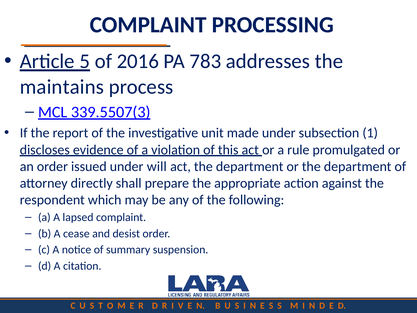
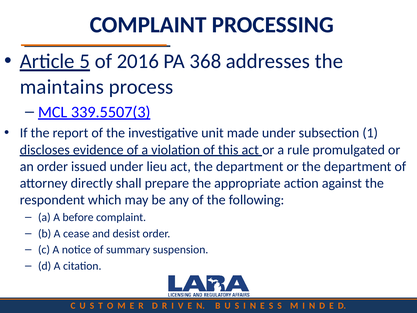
783: 783 -> 368 (205, 61)
will: will -> lieu (157, 166)
lapsed: lapsed -> before (78, 217)
